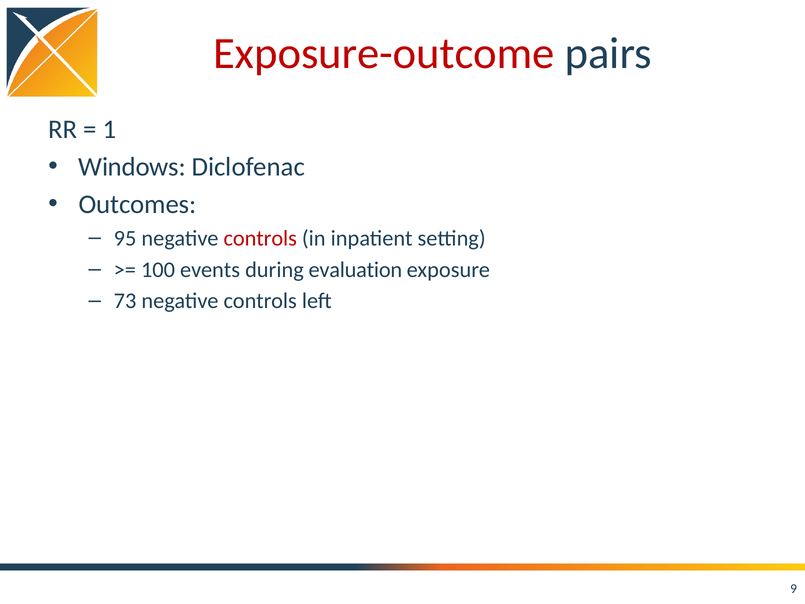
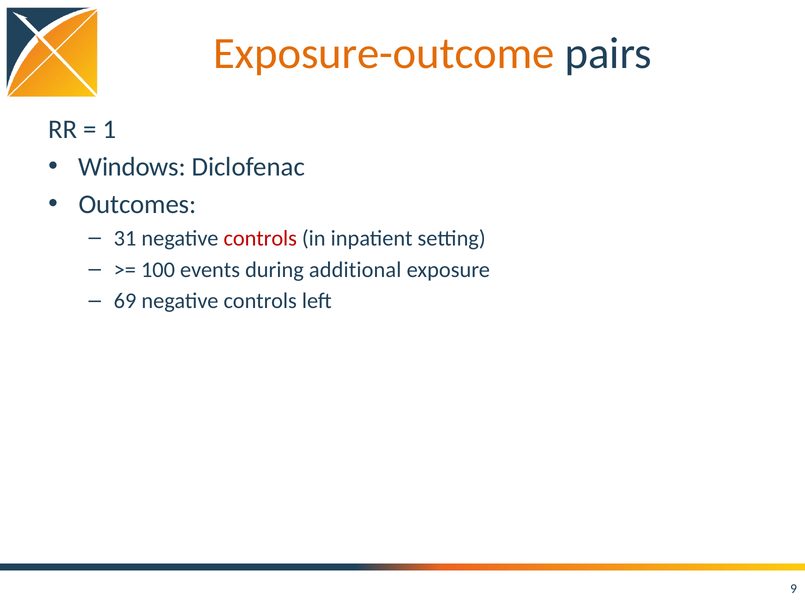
Exposure-outcome colour: red -> orange (384, 53)
95: 95 -> 31 (125, 238)
evaluation: evaluation -> additional (355, 270)
73: 73 -> 69 (125, 301)
